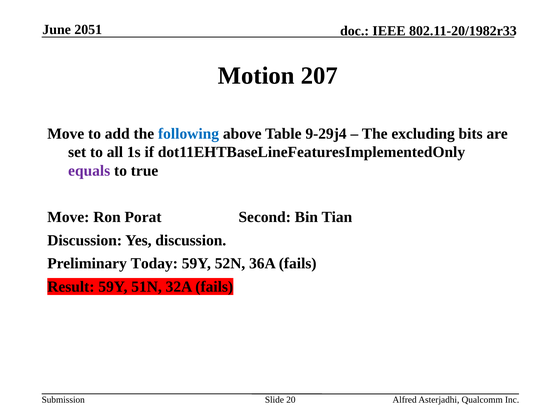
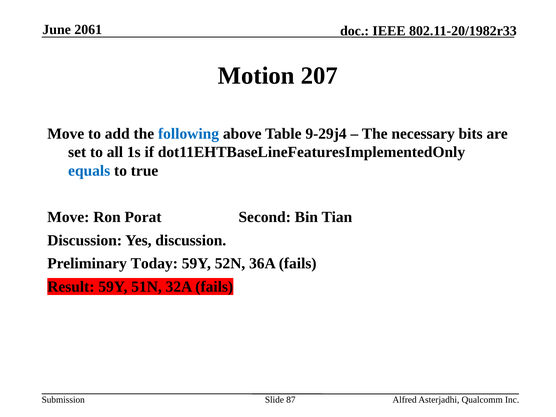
2051: 2051 -> 2061 (88, 29)
excluding: excluding -> necessary (423, 134)
equals colour: purple -> blue (89, 171)
20: 20 -> 87 (291, 400)
